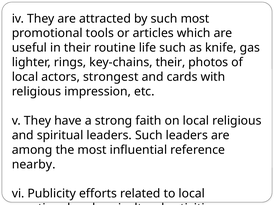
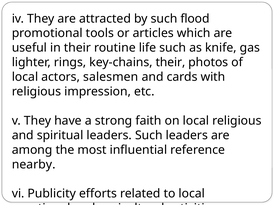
such most: most -> flood (195, 19)
strongest: strongest -> salesmen (111, 77)
